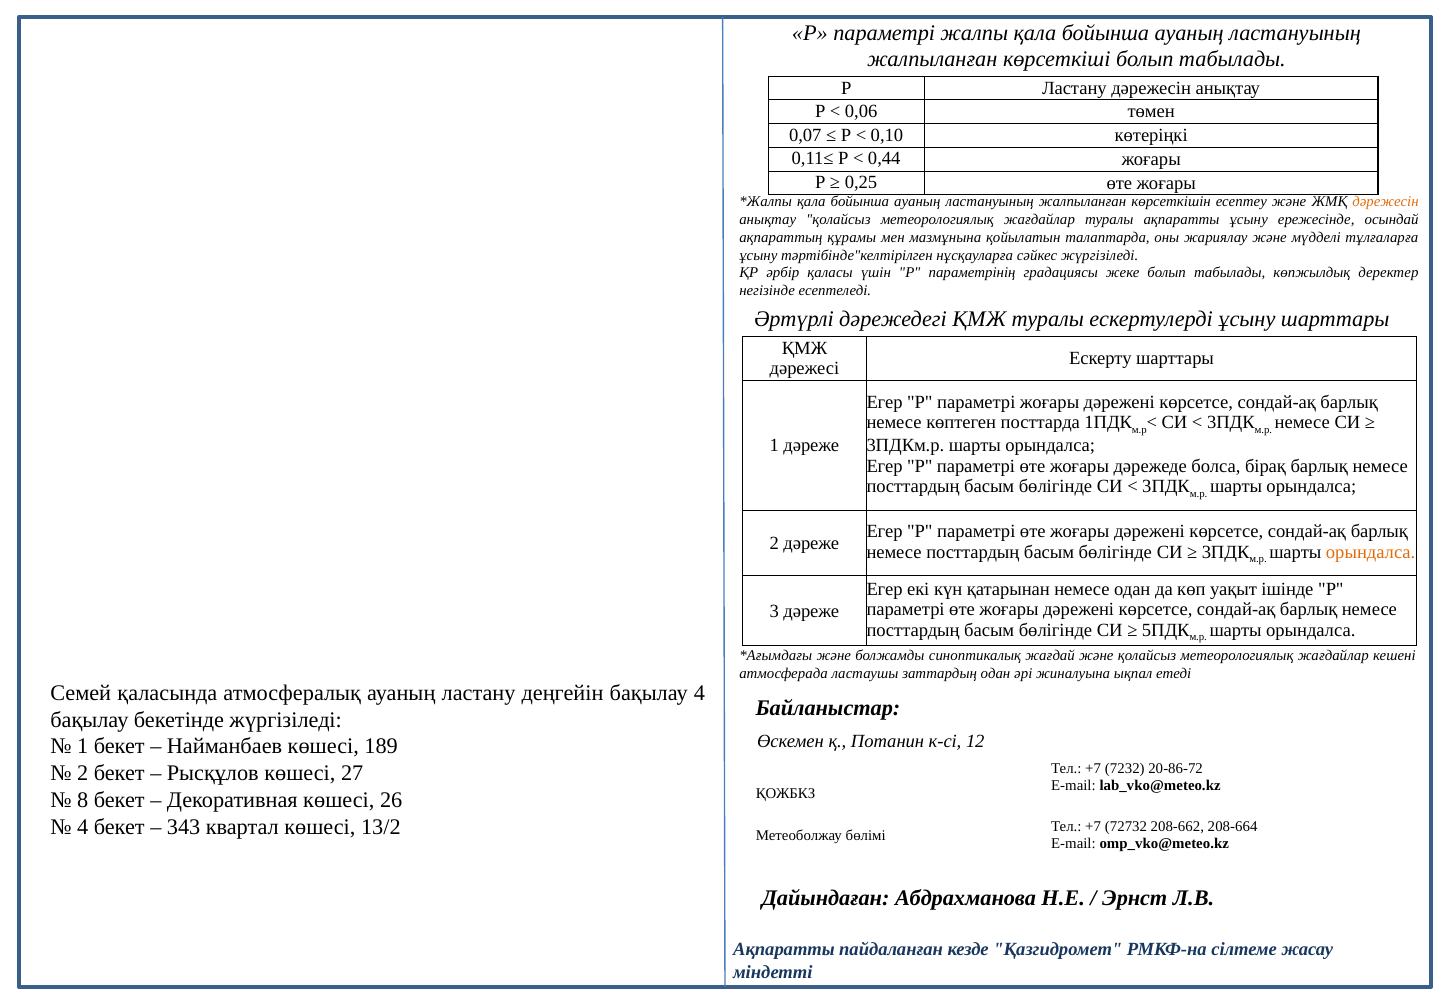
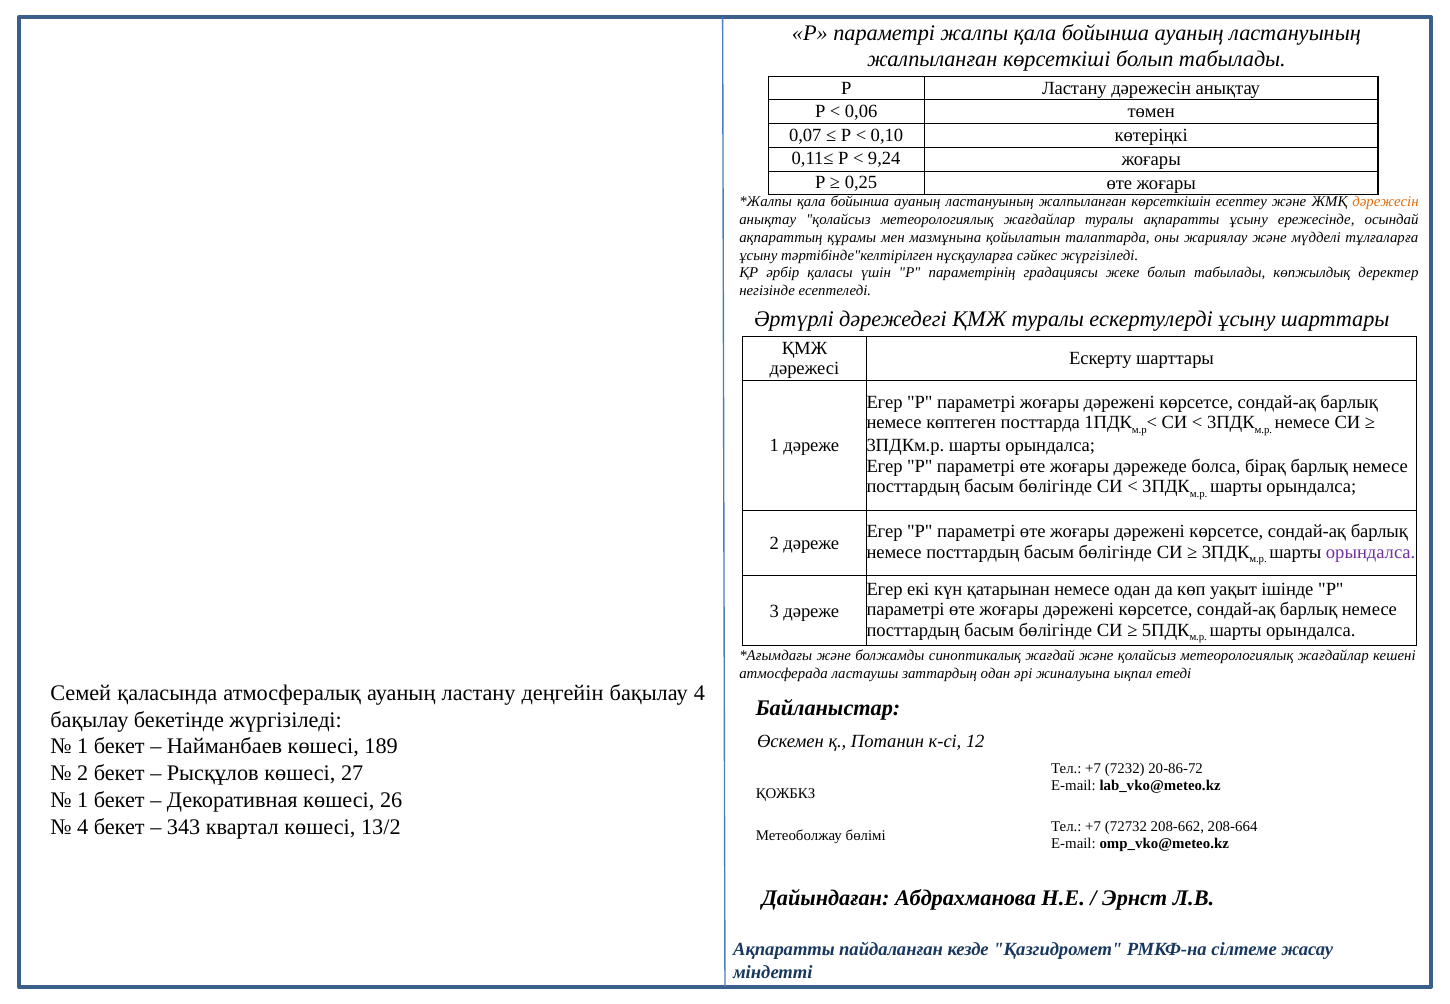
0,44: 0,44 -> 9,24 (884, 159)
орындалса colour: orange -> purple (1371, 552)
8: 8 -> 1 (83, 800)
